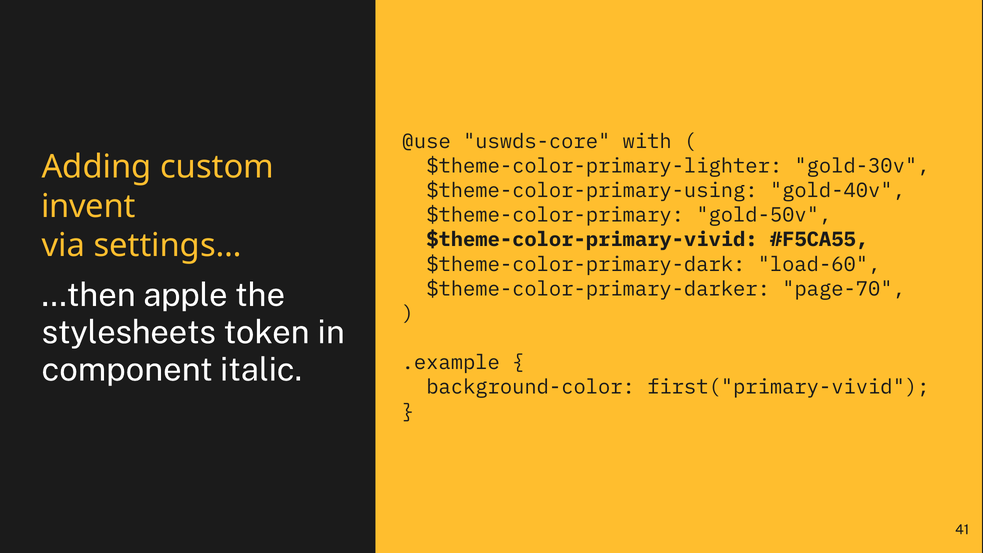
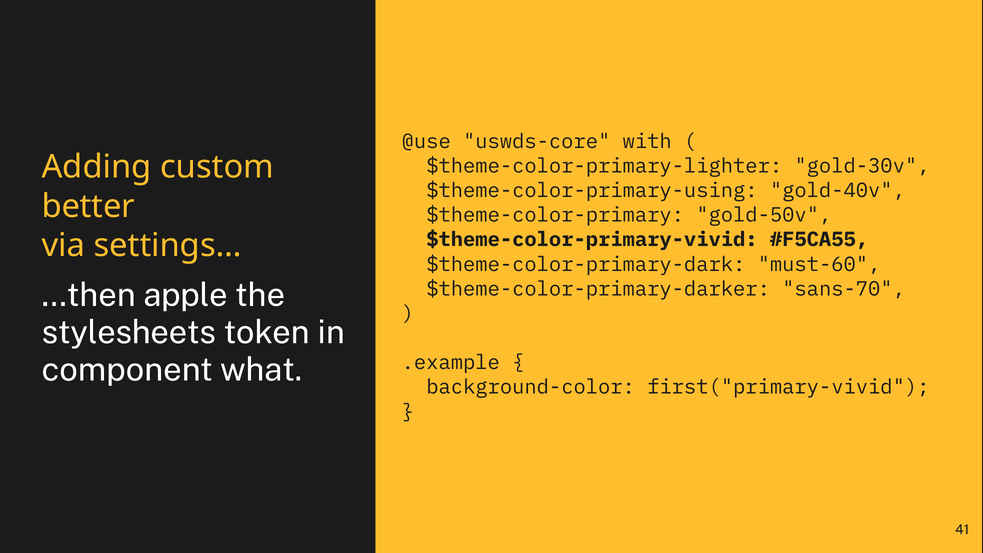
invent: invent -> better (88, 206)
load-60: load-60 -> must-60 (819, 264)
page-70: page-70 -> sans-70 (844, 289)
italic: italic -> what (261, 370)
